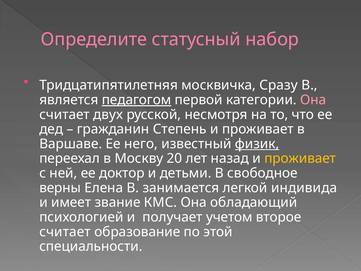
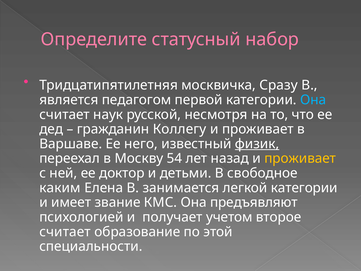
педагогом underline: present -> none (137, 100)
Она colour: pink -> light blue (313, 100)
двух: двух -> наук (108, 114)
Степень: Степень -> Коллегу (180, 129)
20: 20 -> 54 (174, 158)
верны: верны -> каким (60, 188)
легкой индивида: индивида -> категории (304, 188)
обладающий: обладающий -> предъявляют (254, 202)
